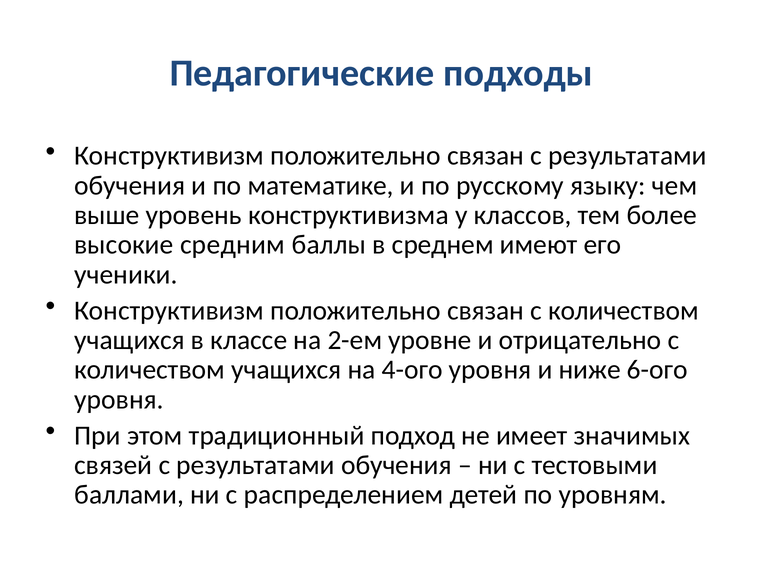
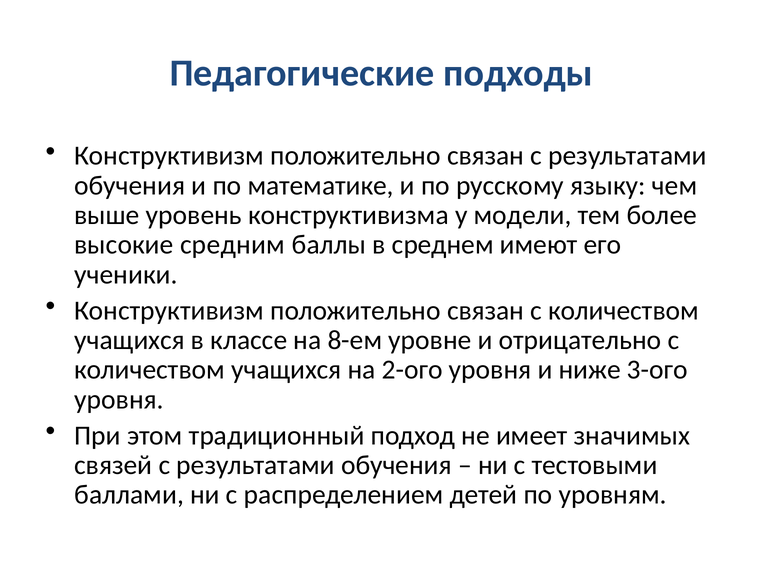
классов: классов -> модели (523, 215)
2-ем: 2-ем -> 8-ем (355, 340)
4-ого: 4-ого -> 2-ого (412, 370)
6-ого: 6-ого -> 3-ого (657, 370)
